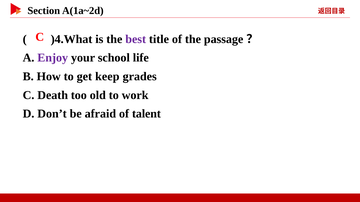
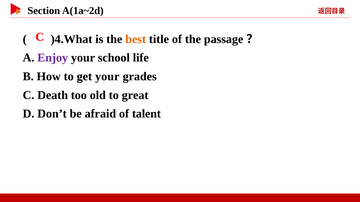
best colour: purple -> orange (136, 39)
get keep: keep -> your (107, 77)
work: work -> great (135, 95)
